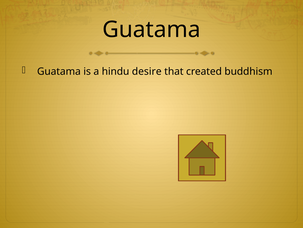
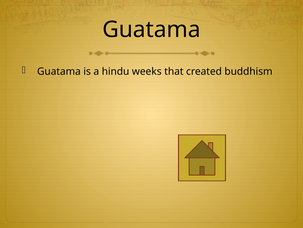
desire: desire -> weeks (147, 71)
